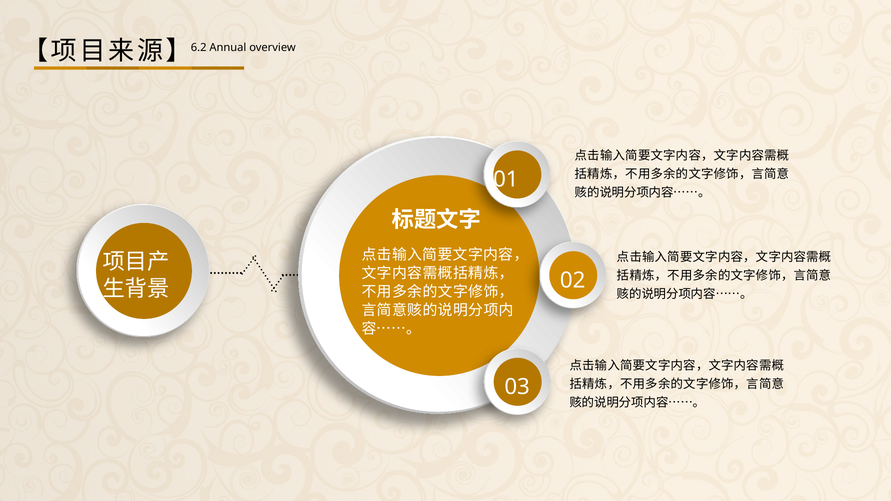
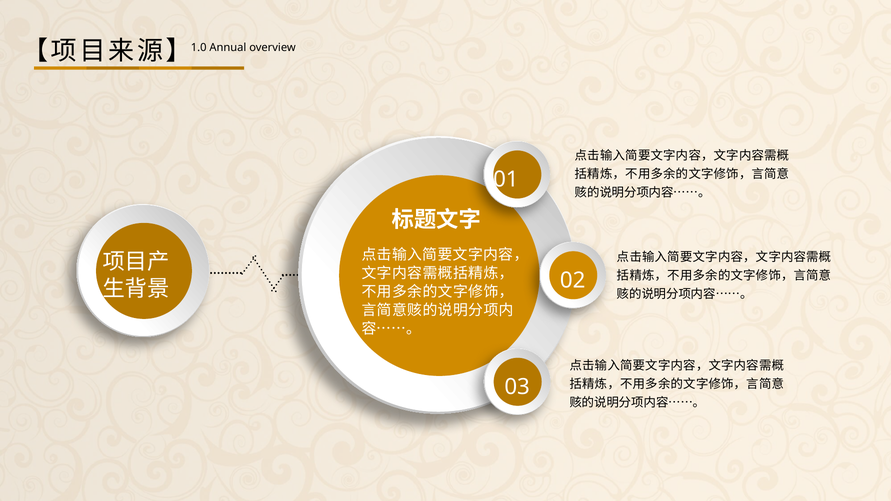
6.2: 6.2 -> 1.0 (199, 48)
